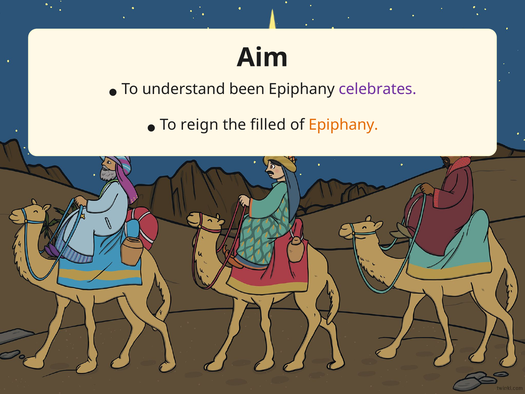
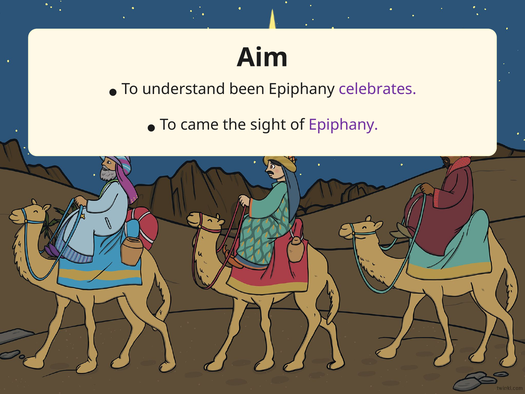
reign: reign -> came (200, 125)
filled: filled -> sight (268, 125)
Epiphany colour: orange -> purple (343, 125)
